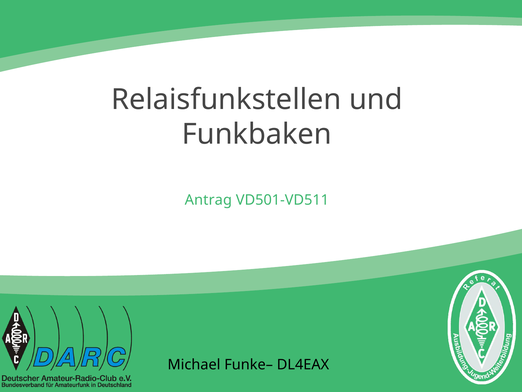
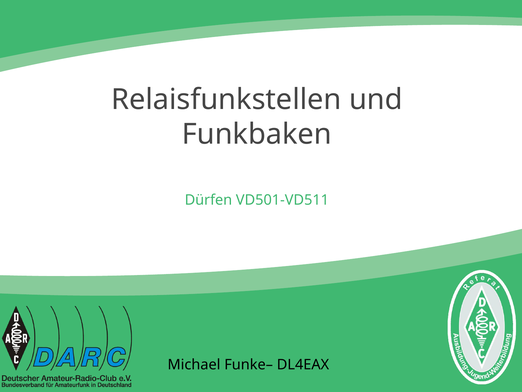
Antrag: Antrag -> Dürfen (208, 200)
